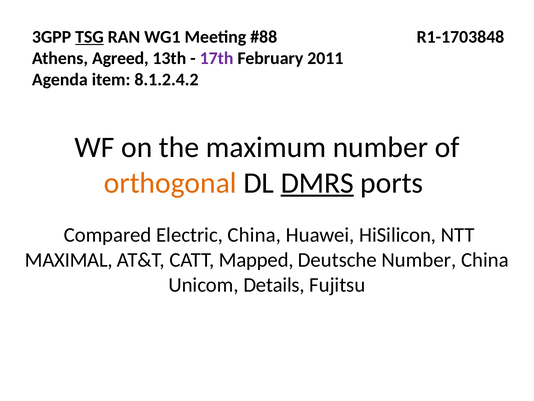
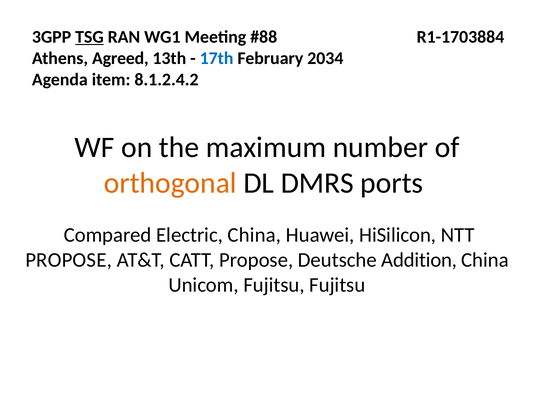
R1-1703848: R1-1703848 -> R1-1703884 (460, 37)
17th colour: purple -> blue (217, 58)
2011: 2011 -> 2034 (325, 58)
DMRS underline: present -> none (317, 183)
MAXIMAL: MAXIMAL -> PROPOSE (69, 260)
CATT Mapped: Mapped -> Propose (256, 260)
Deutsche Number: Number -> Addition (419, 260)
Unicom Details: Details -> Fujitsu (274, 284)
